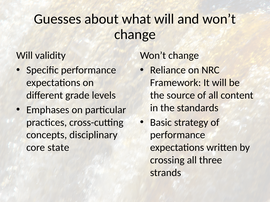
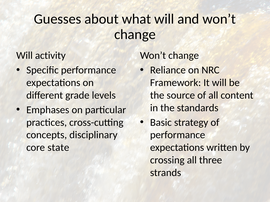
validity: validity -> activity (50, 56)
